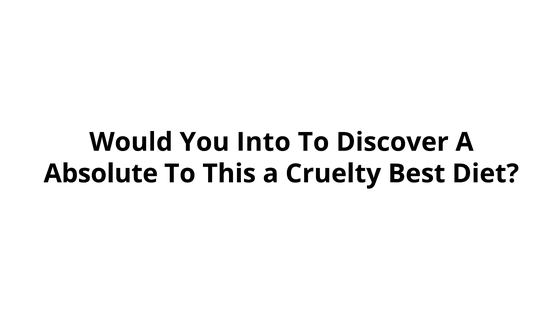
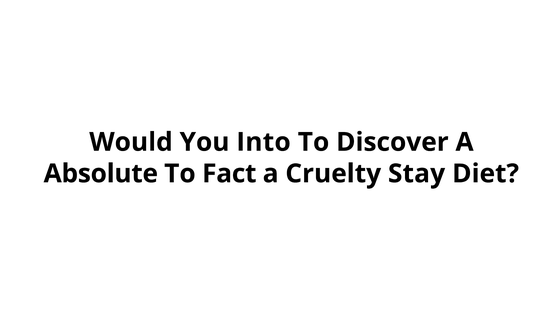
This: This -> Fact (229, 174)
Best: Best -> Stay (417, 174)
